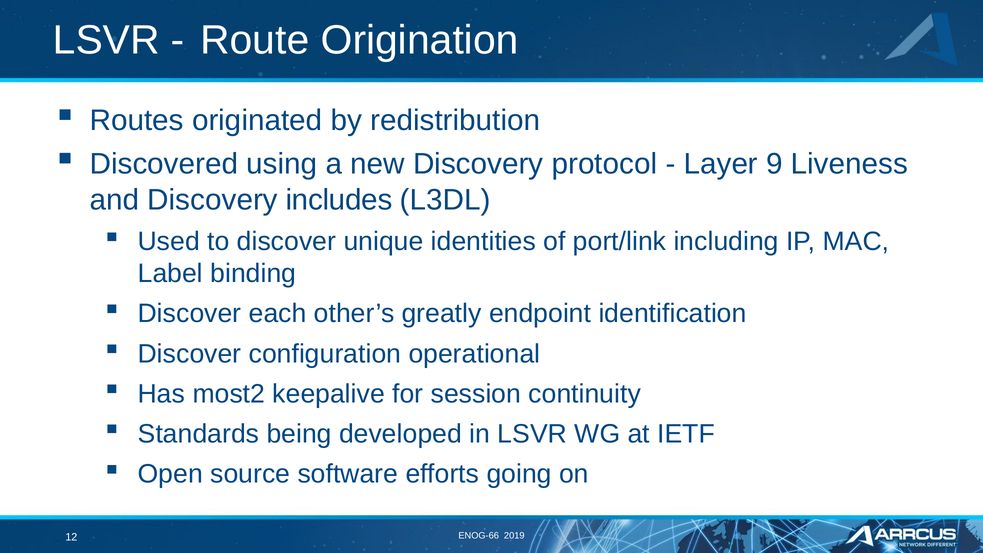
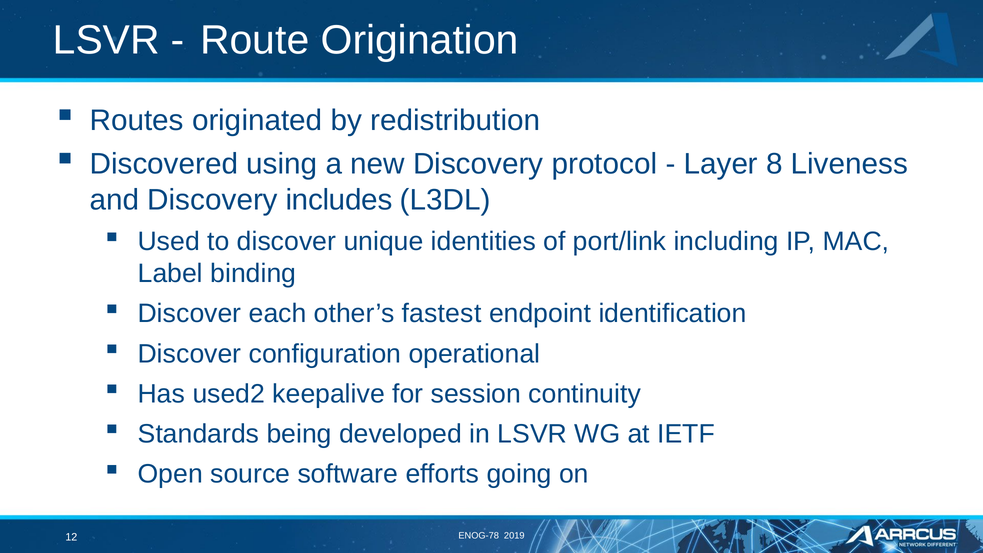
9: 9 -> 8 (774, 164)
greatly: greatly -> fastest (442, 314)
most2: most2 -> used2 (229, 394)
ENOG-66: ENOG-66 -> ENOG-78 (479, 536)
